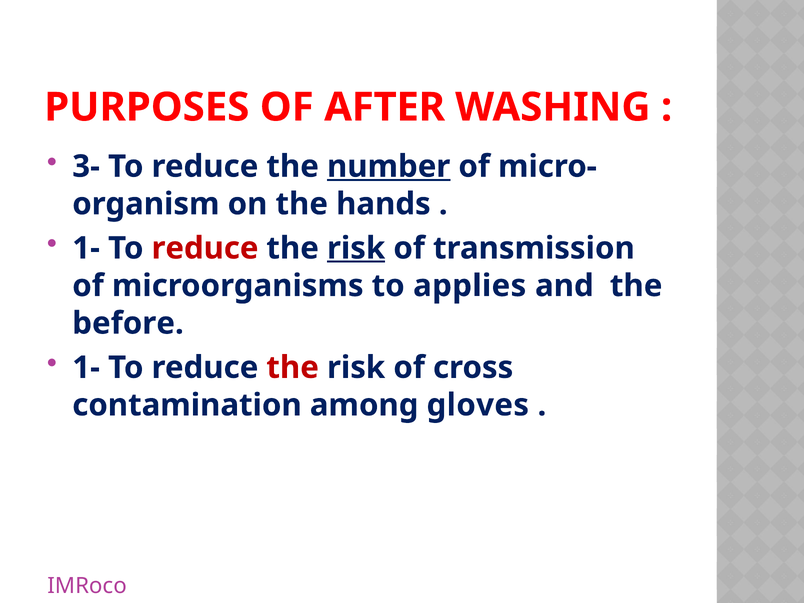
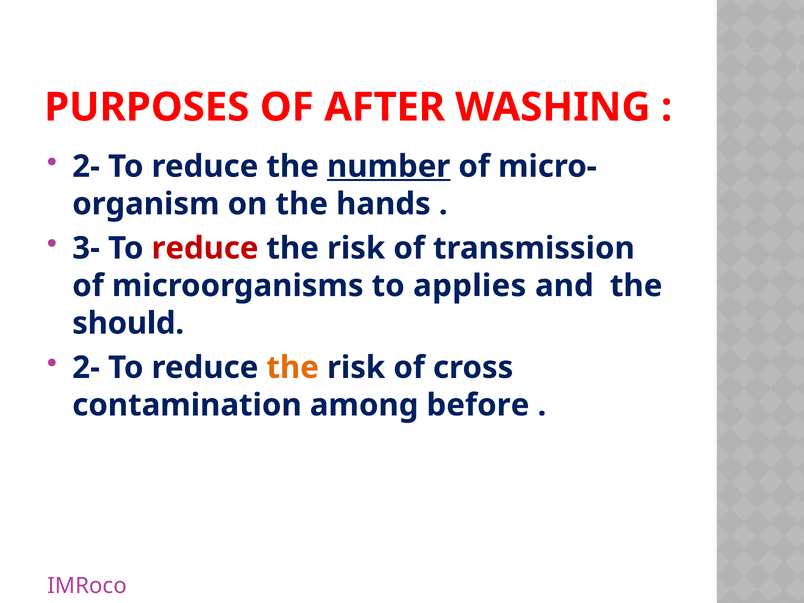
3-: 3- -> 2- (86, 166)
1-: 1- -> 3- (86, 248)
risk underline: present -> none (356, 248)
before: before -> should (128, 323)
1-: 1- -> 2- (86, 368)
the colour: red -> orange (293, 368)
gloves: gloves -> before (478, 405)
